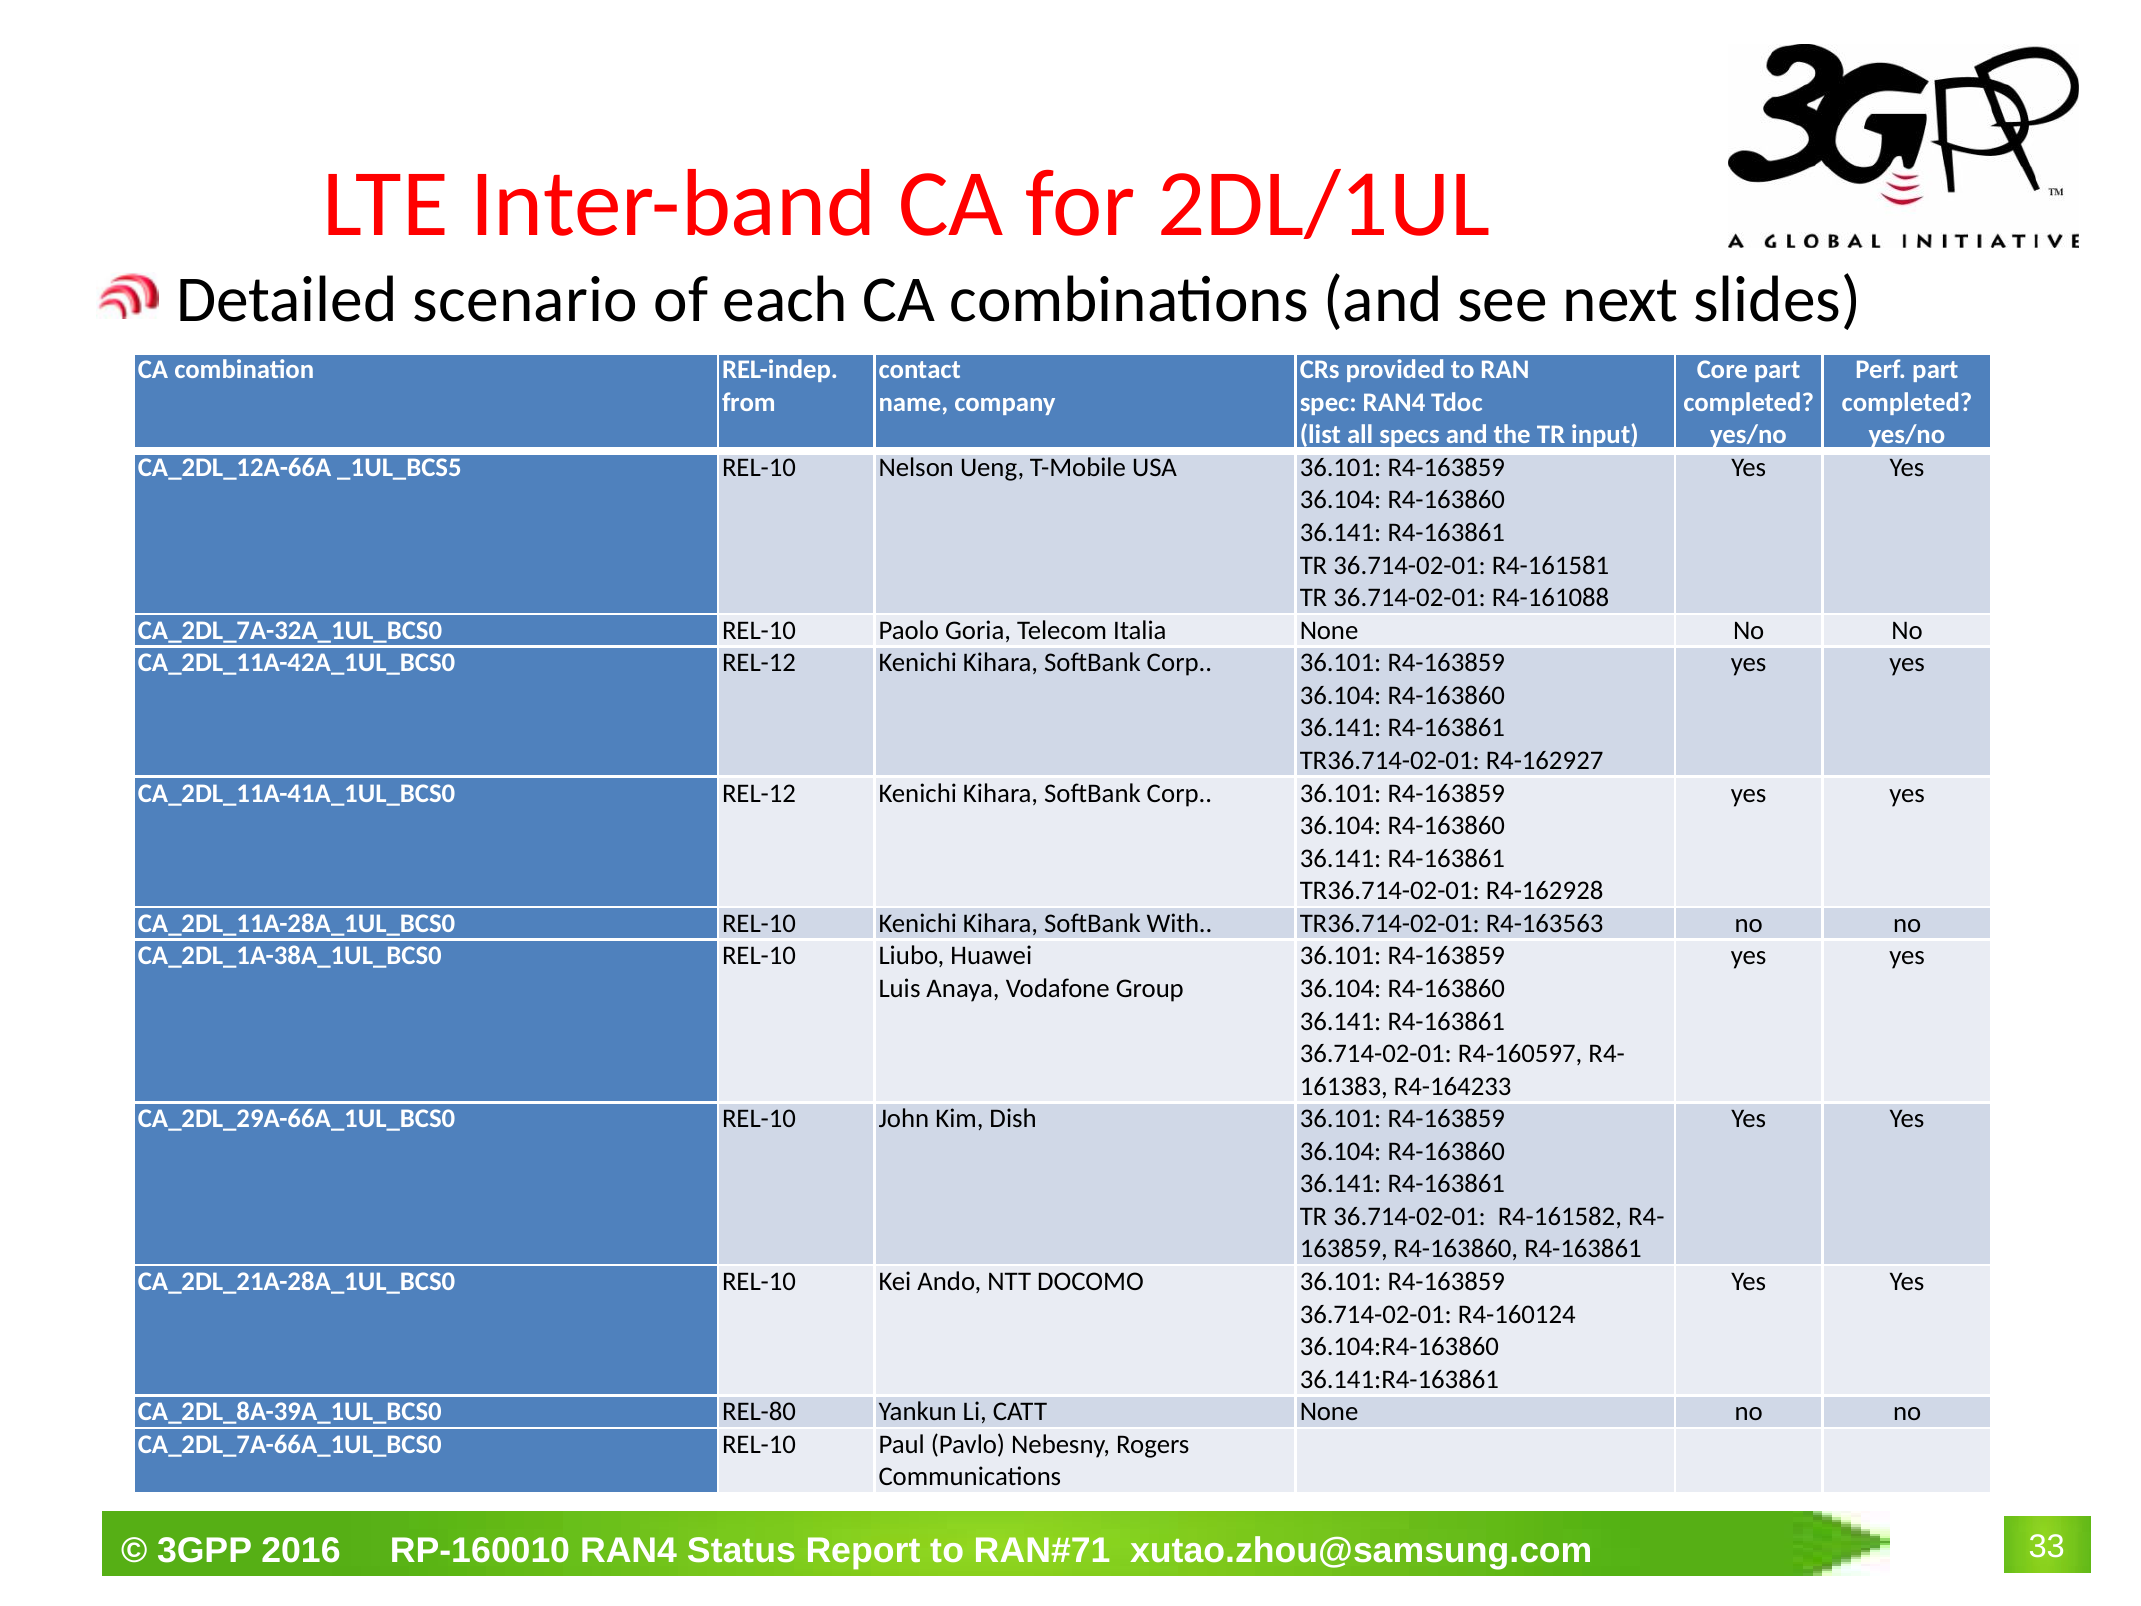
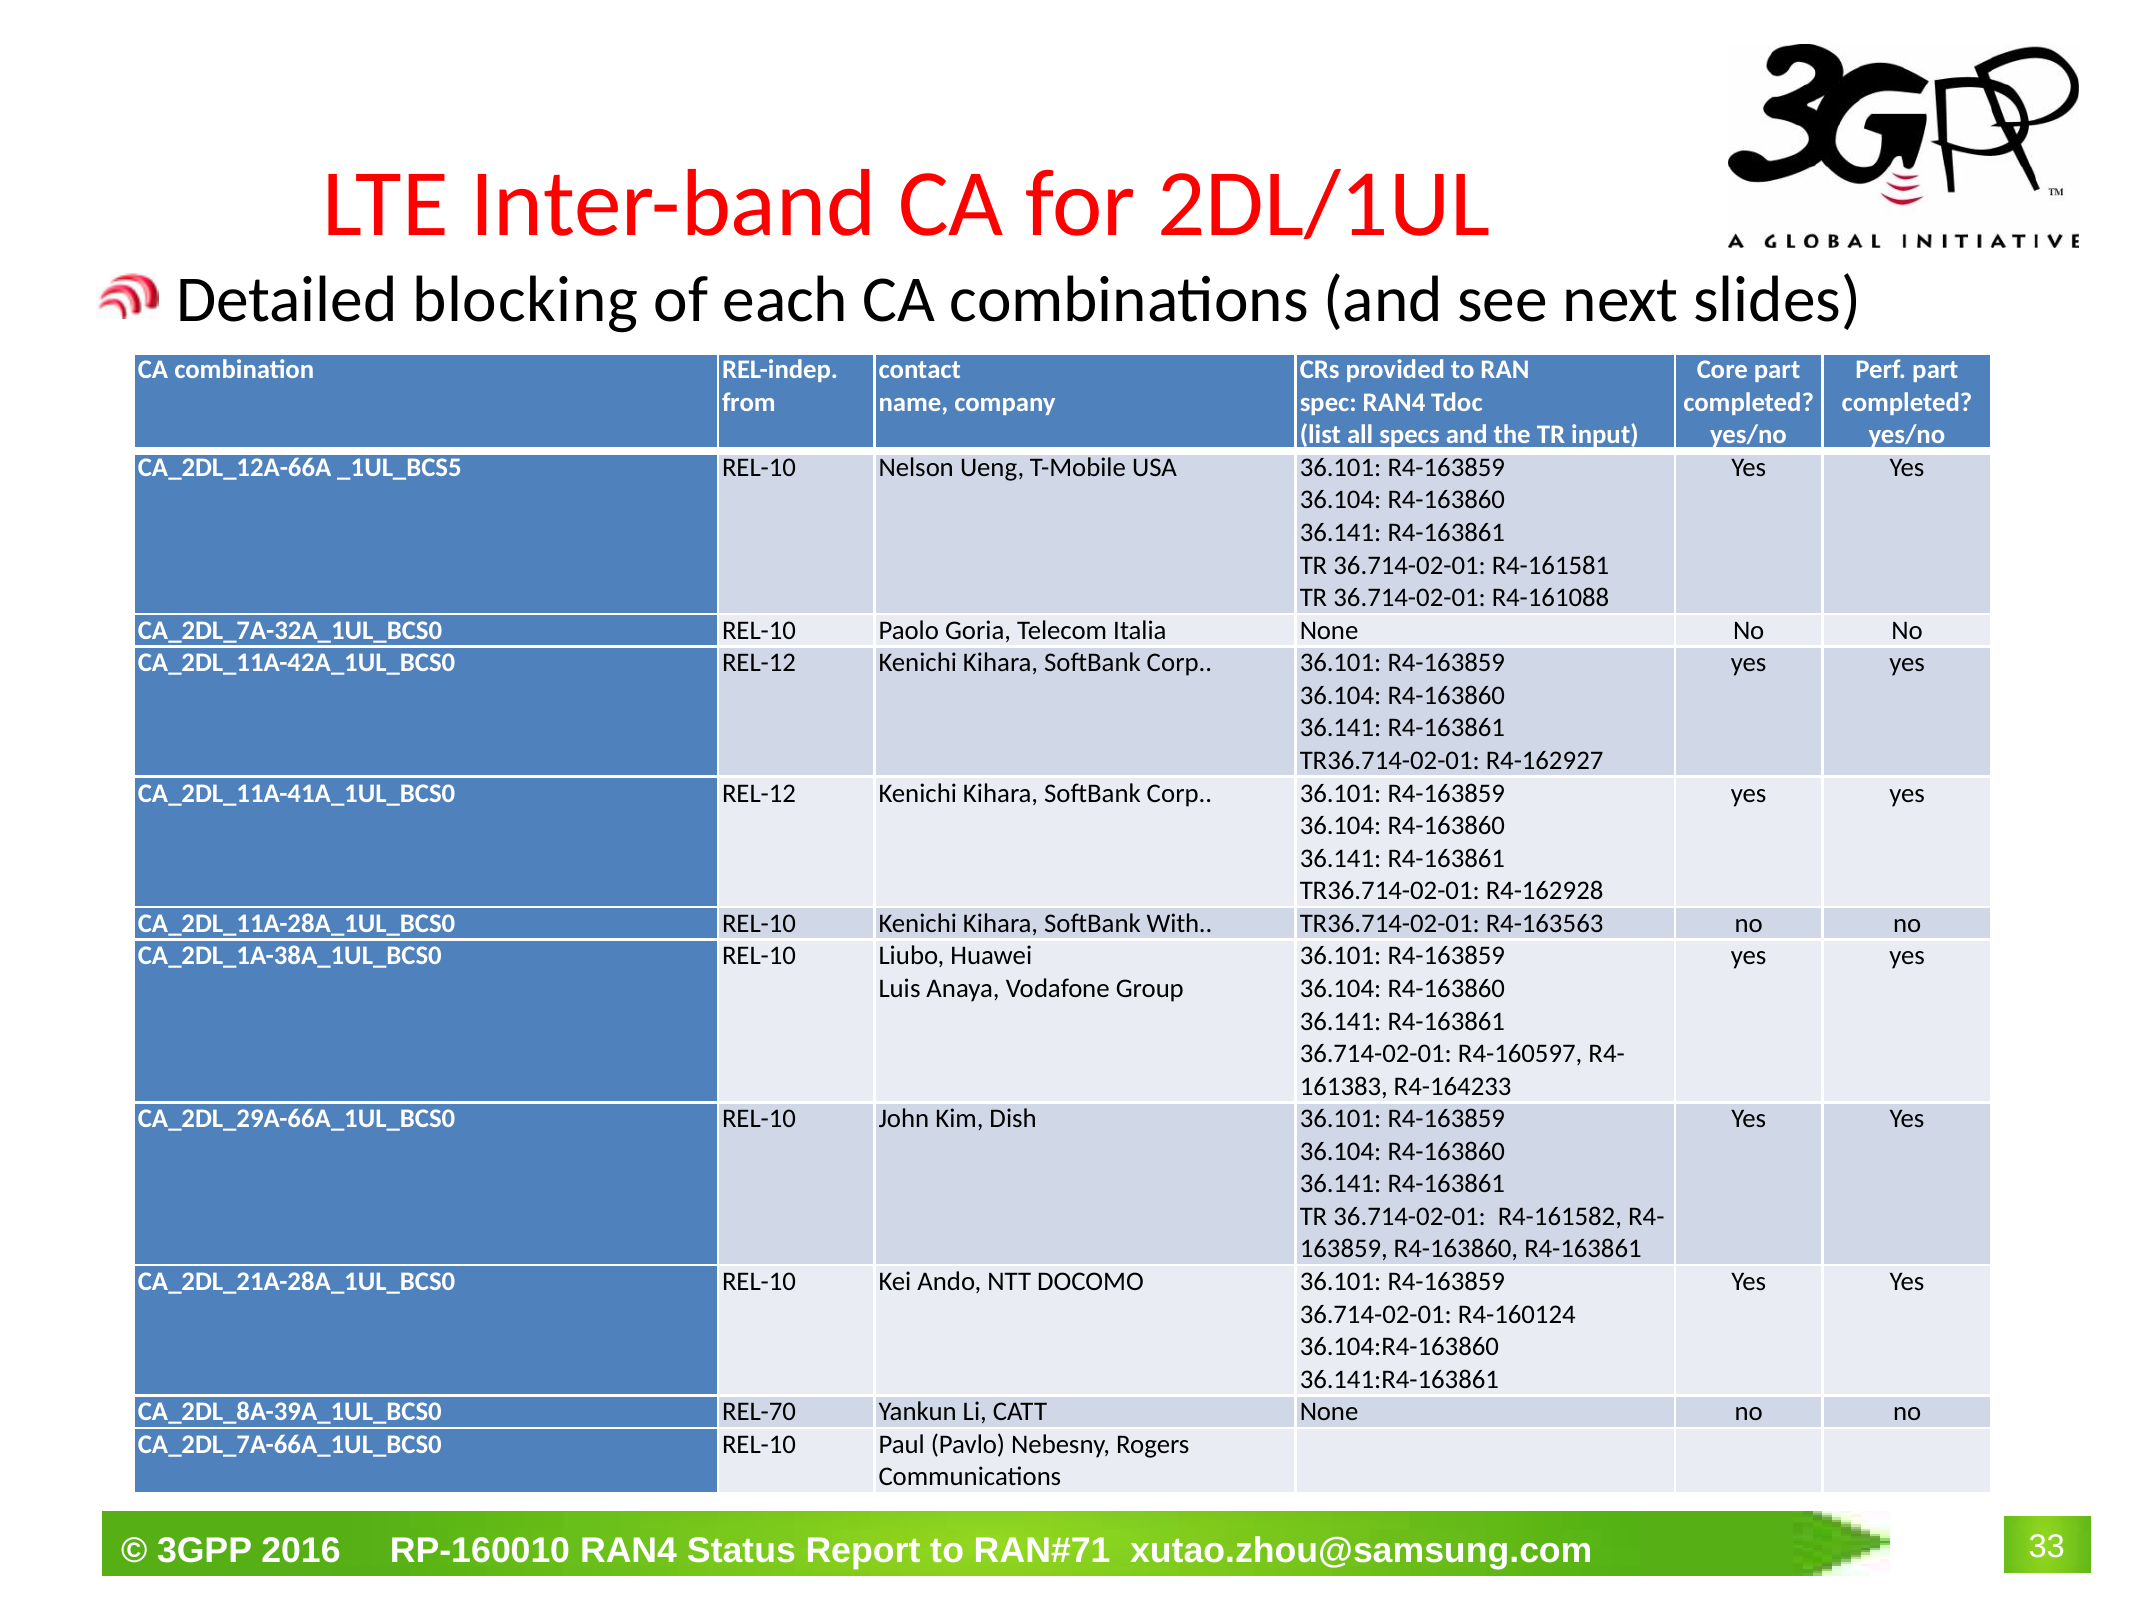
scenario: scenario -> blocking (525, 300)
REL-80: REL-80 -> REL-70 (759, 1412)
